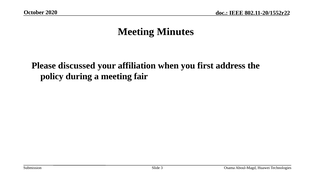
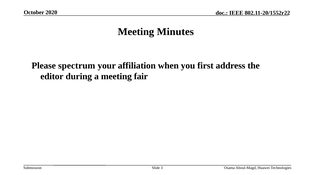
discussed: discussed -> spectrum (77, 66)
policy: policy -> editor (52, 77)
